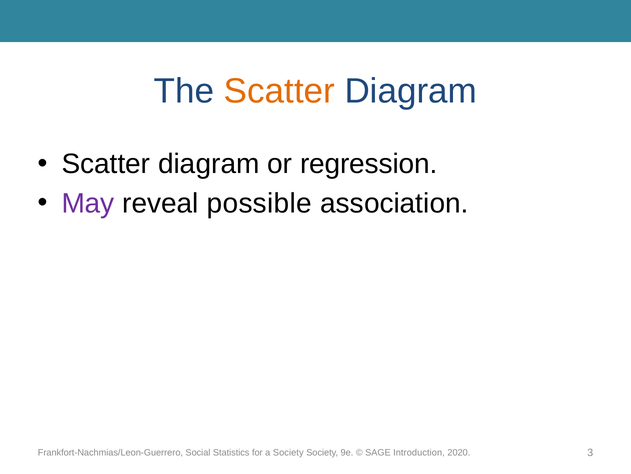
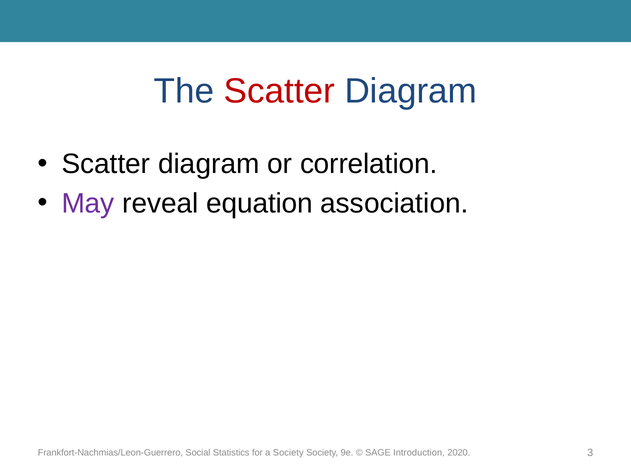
Scatter colour: orange -> red (279, 91)
regression: regression -> correlation (369, 164)
possible: possible -> equation (260, 203)
